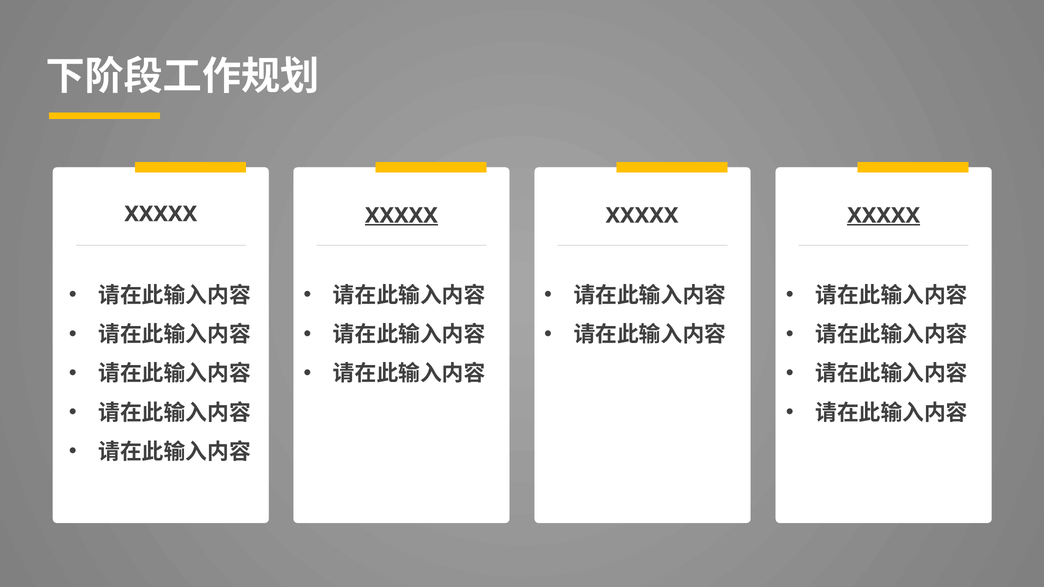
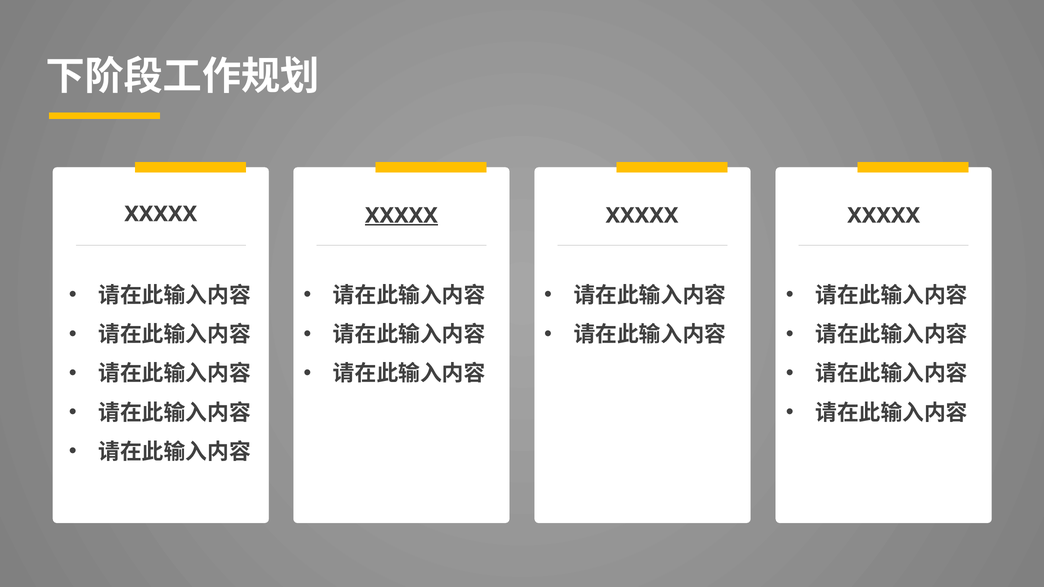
XXXXX underline: present -> none (884, 216)
